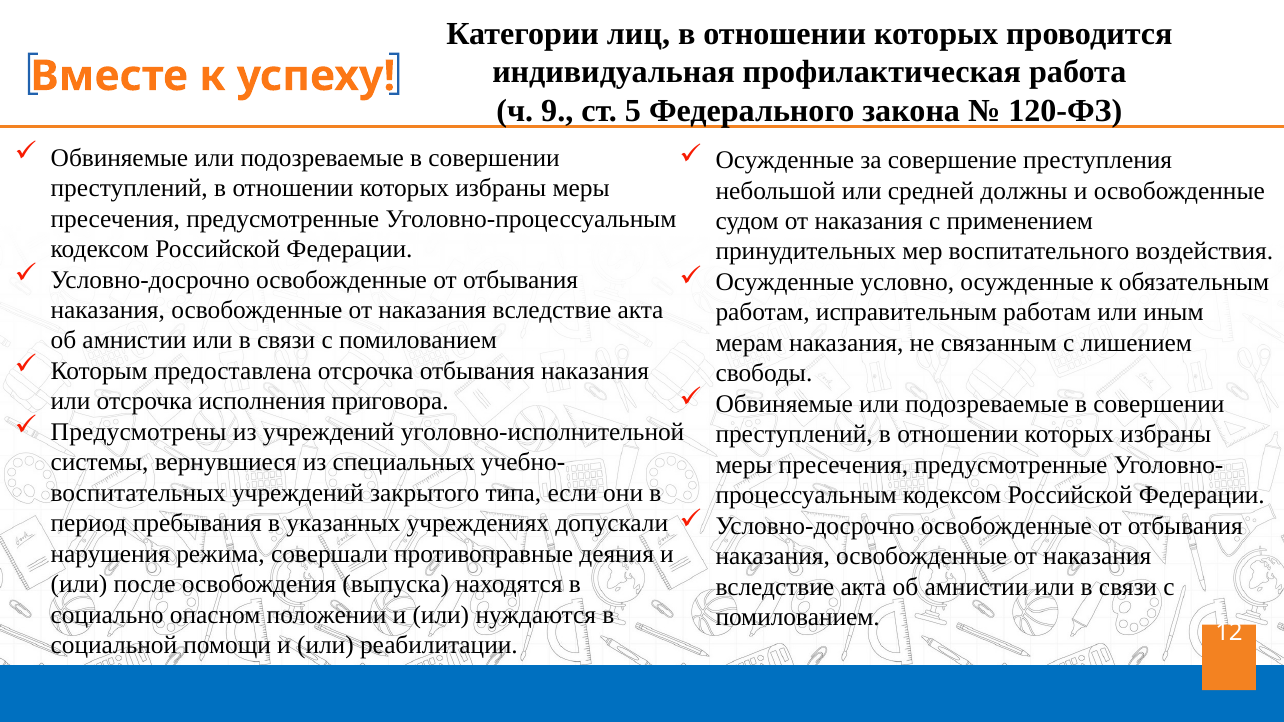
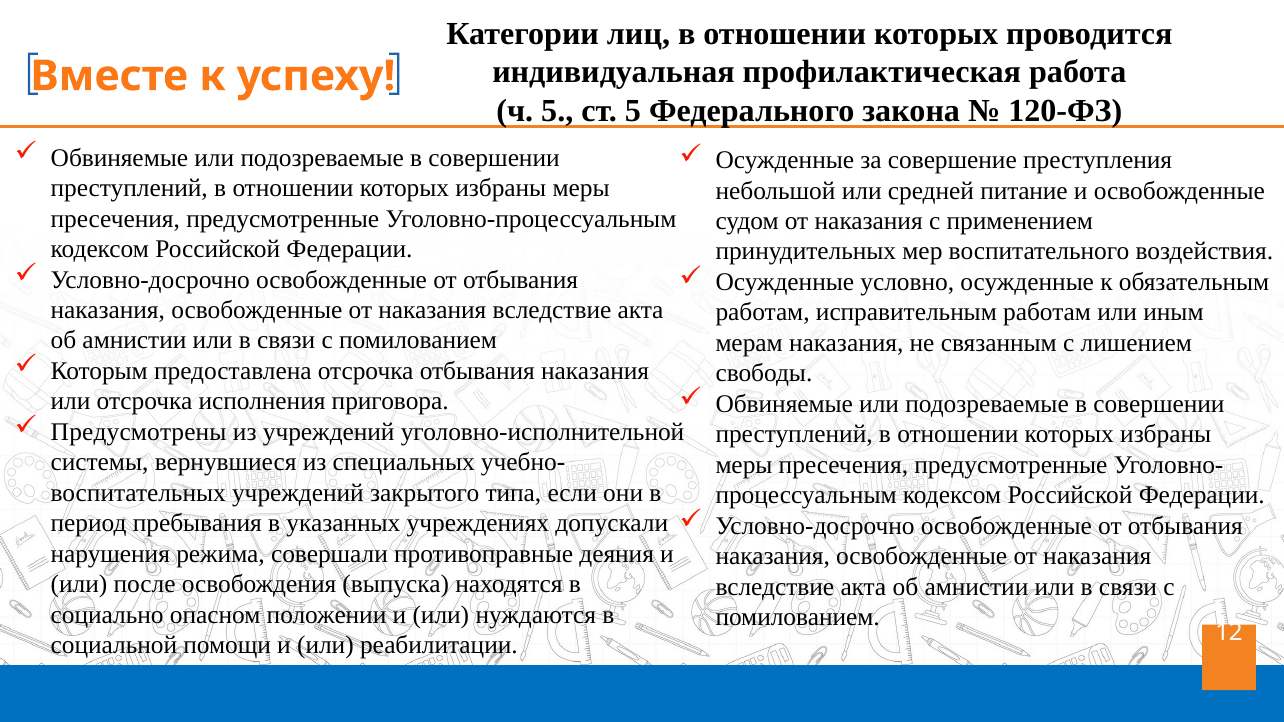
ч 9: 9 -> 5 (557, 111)
должны: должны -> питание (1024, 191)
